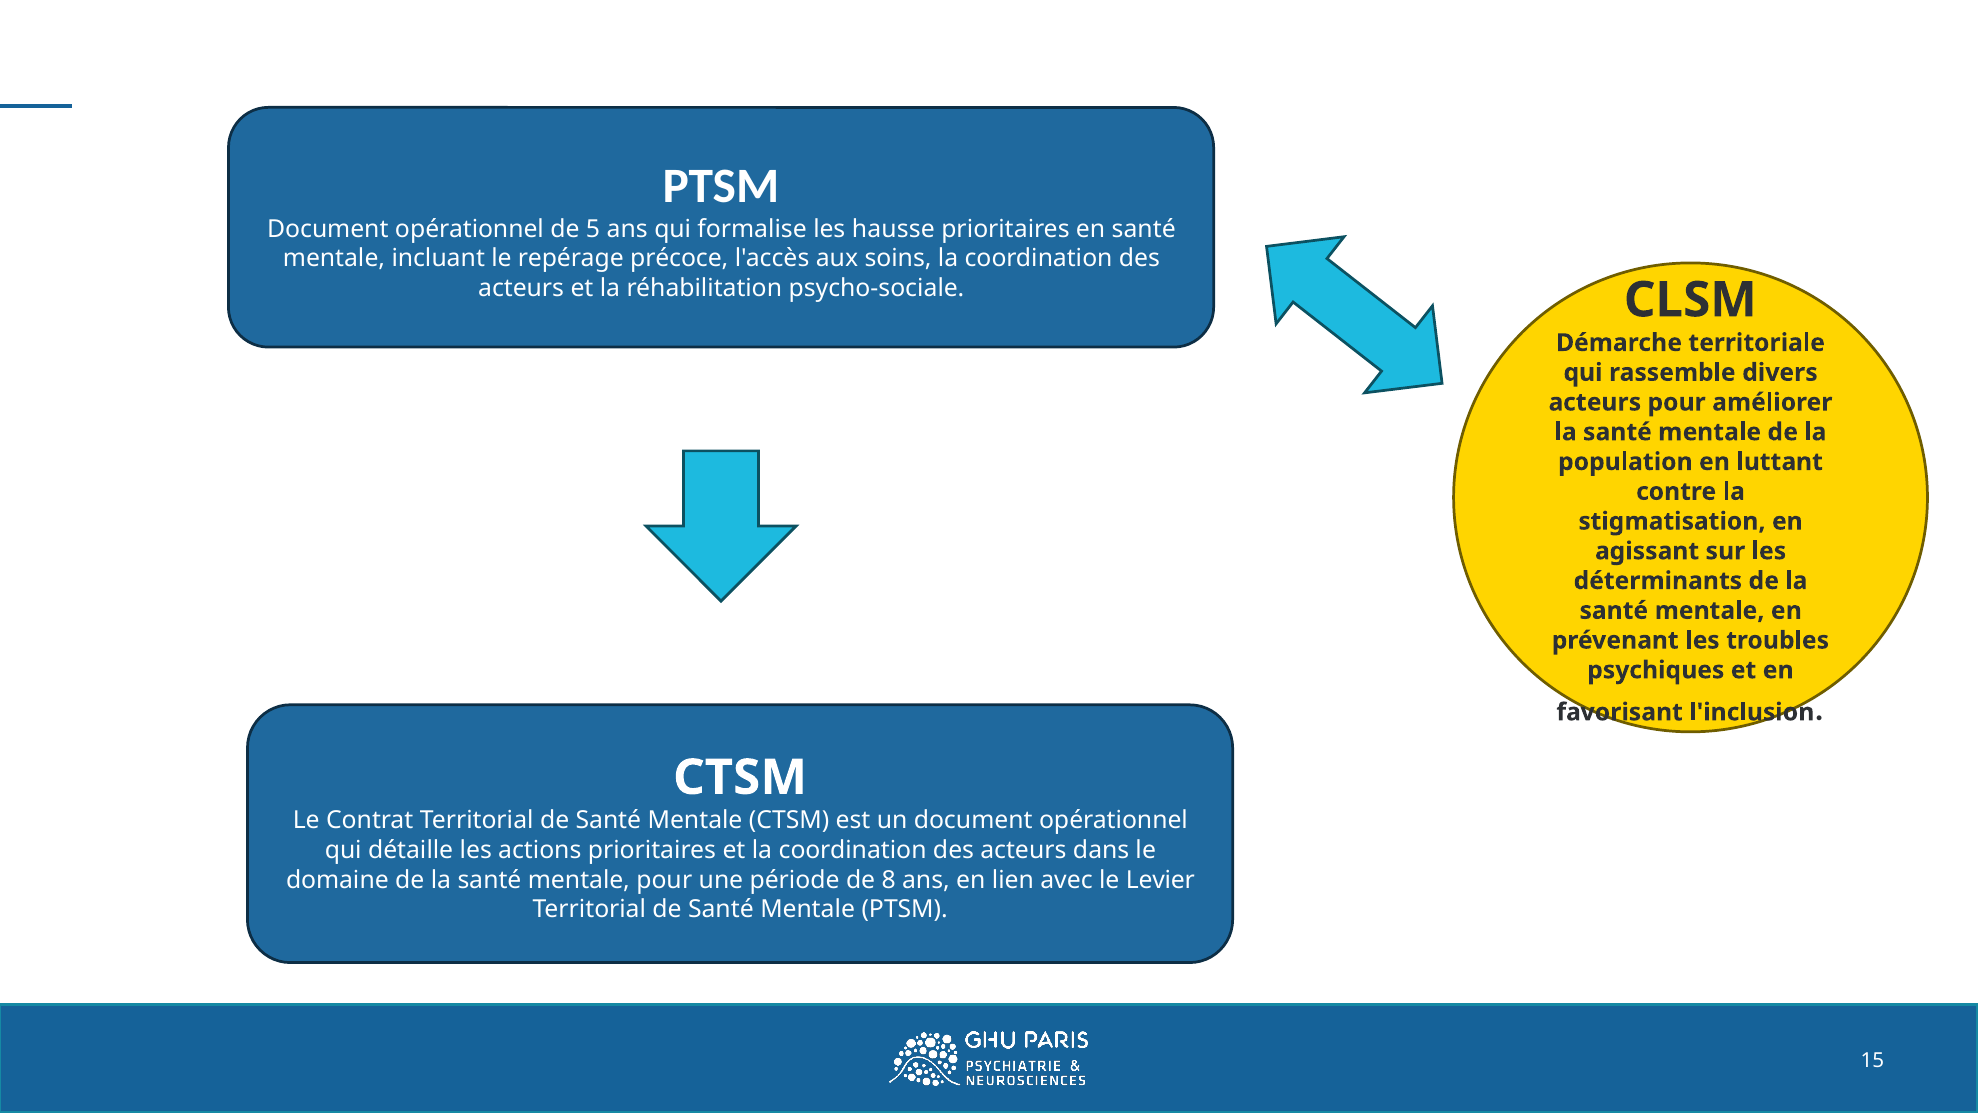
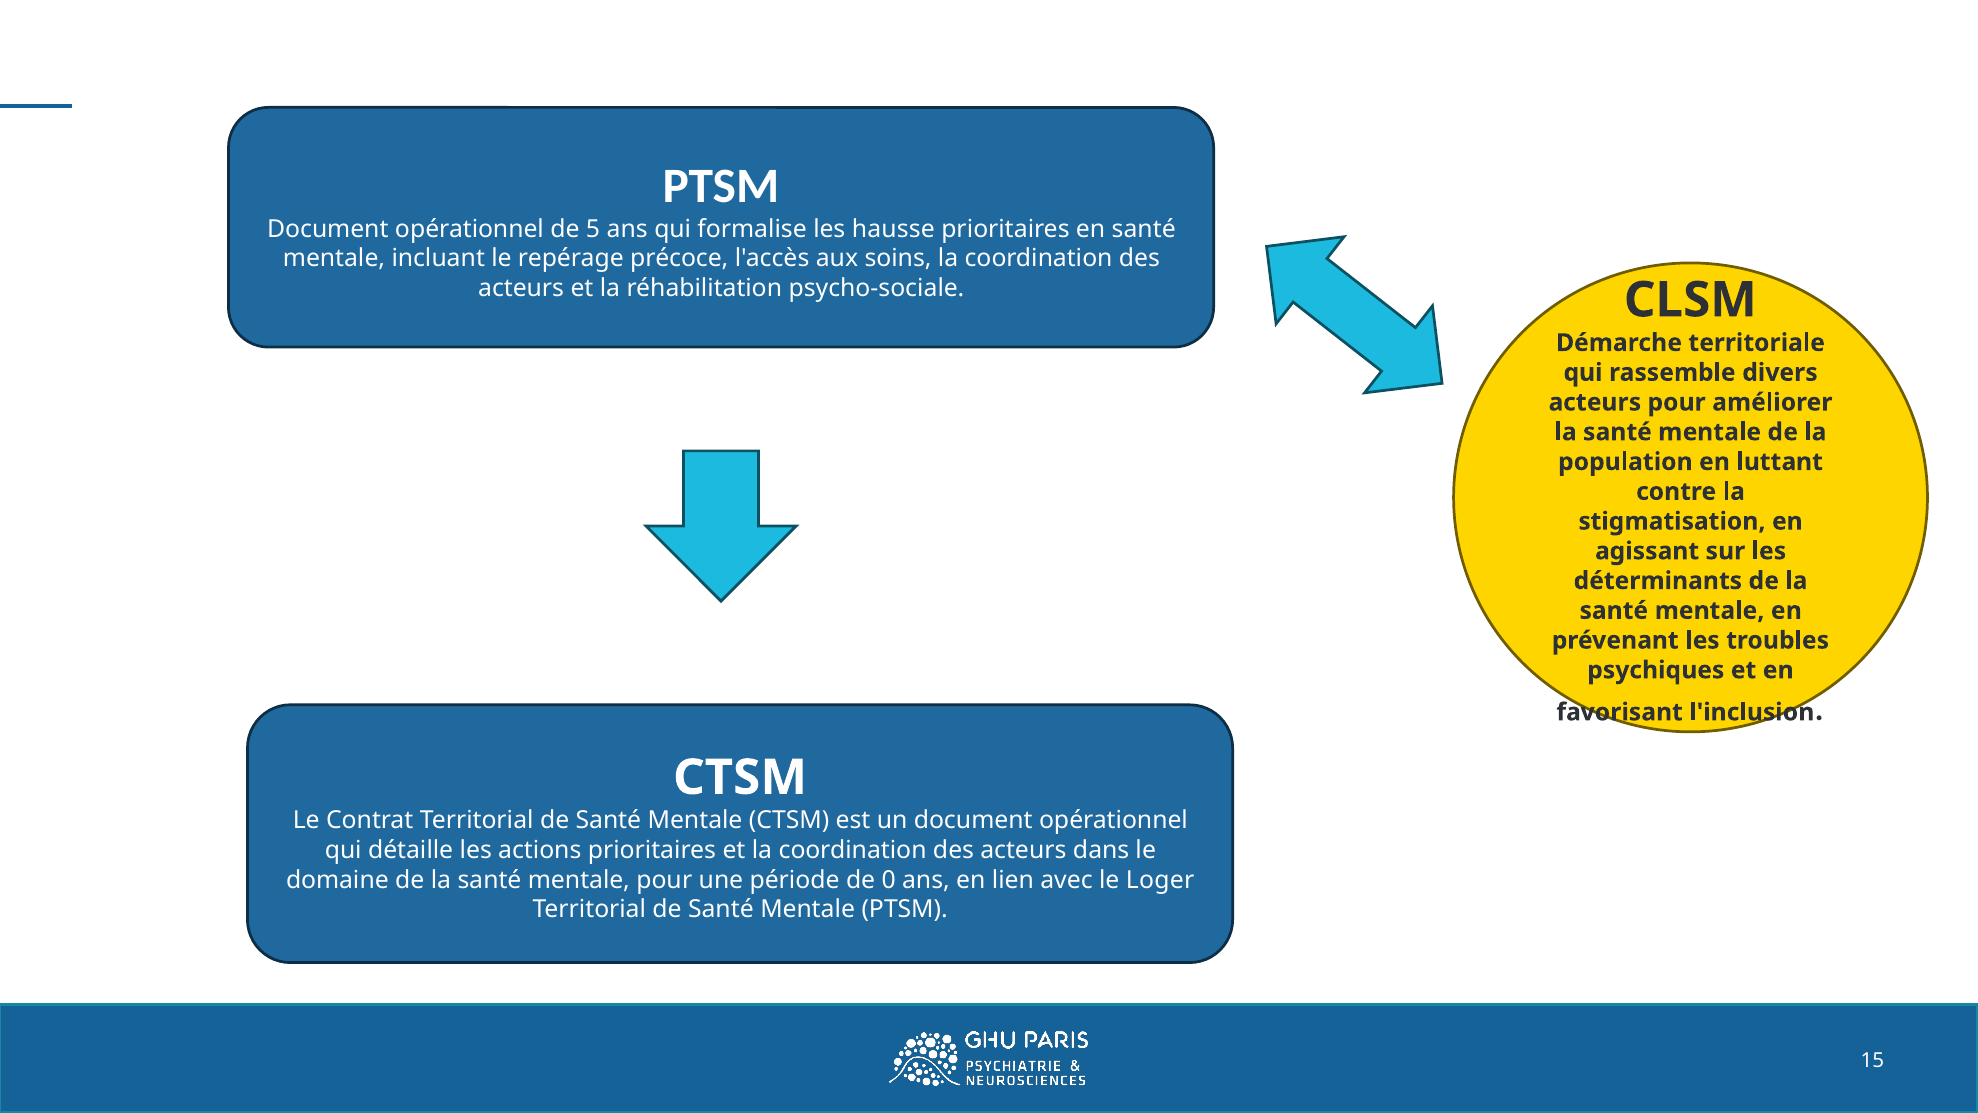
8: 8 -> 0 (889, 880)
Levier: Levier -> Loger (1160, 880)
